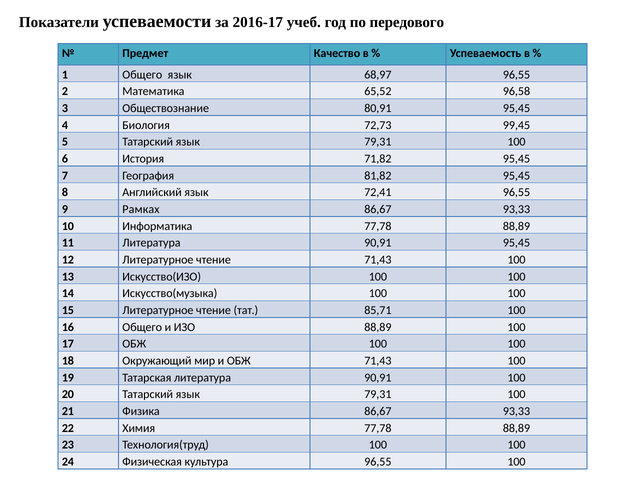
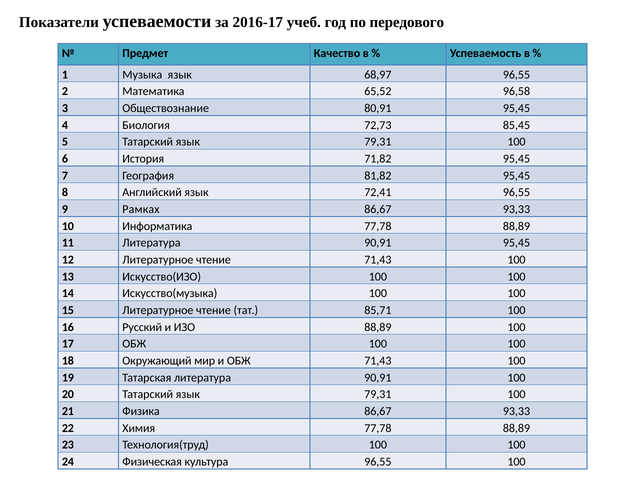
1 Общего: Общего -> Музыка (142, 75)
99,45: 99,45 -> 85,45 (516, 125)
16 Общего: Общего -> Русский (142, 327)
